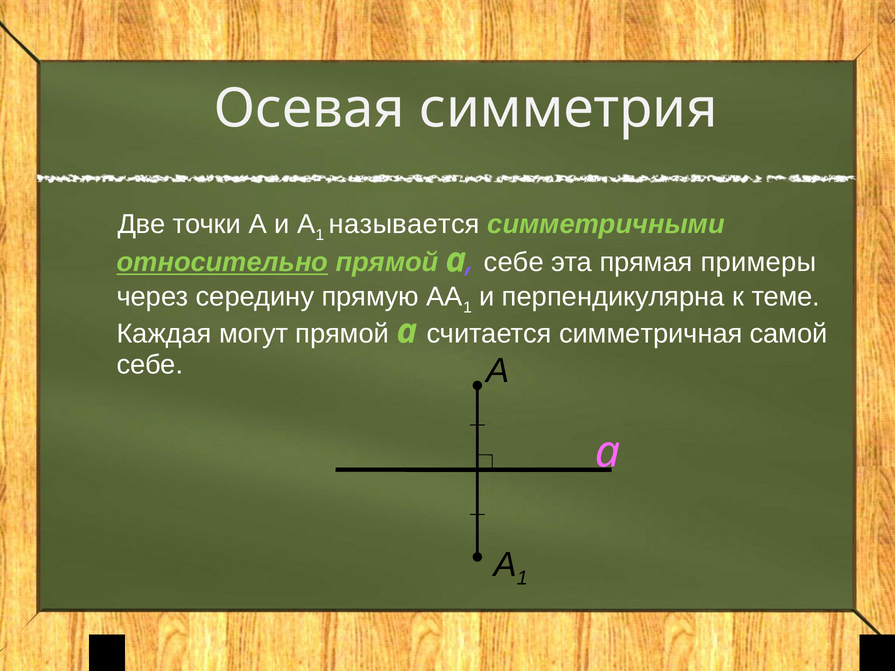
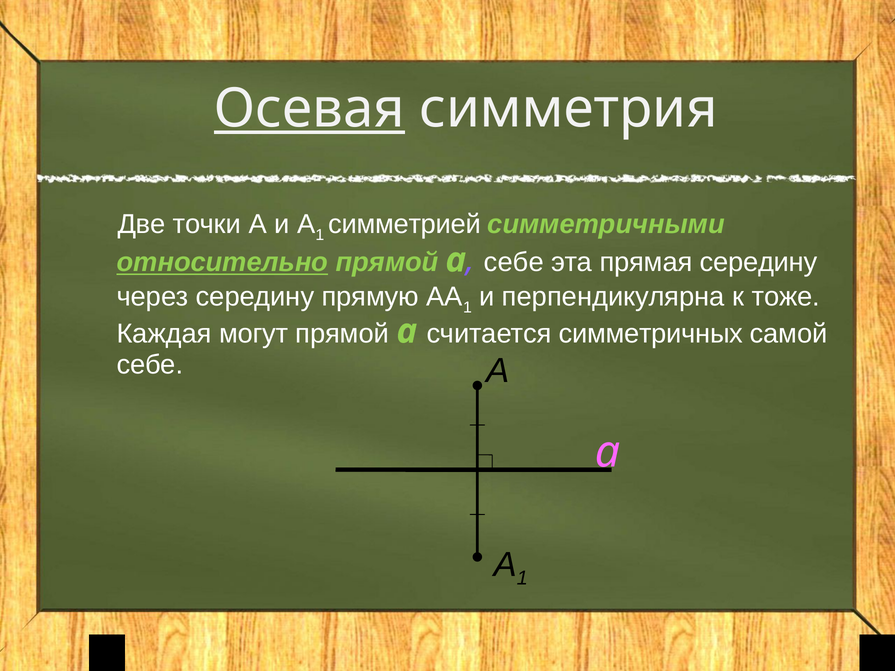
Осевая underline: none -> present (309, 109)
называется: называется -> симметрией (405, 224)
прямая примеры: примеры -> середину (759, 263)
теме: теме -> тоже (786, 297)
симметричная: симметричная -> симметричных (651, 334)
